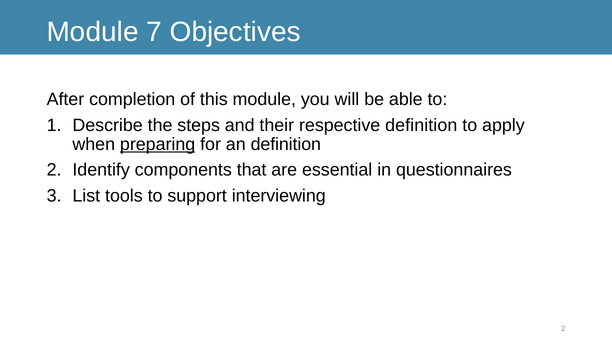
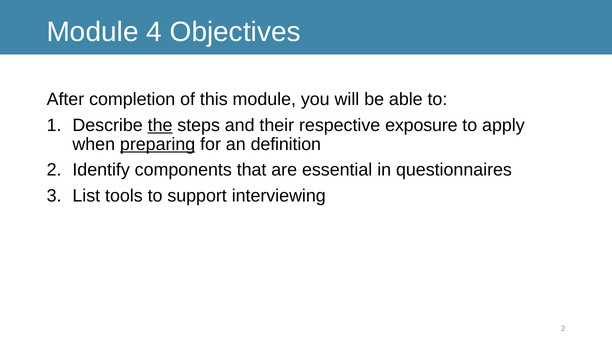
7: 7 -> 4 (154, 32)
the underline: none -> present (160, 125)
respective definition: definition -> exposure (421, 125)
